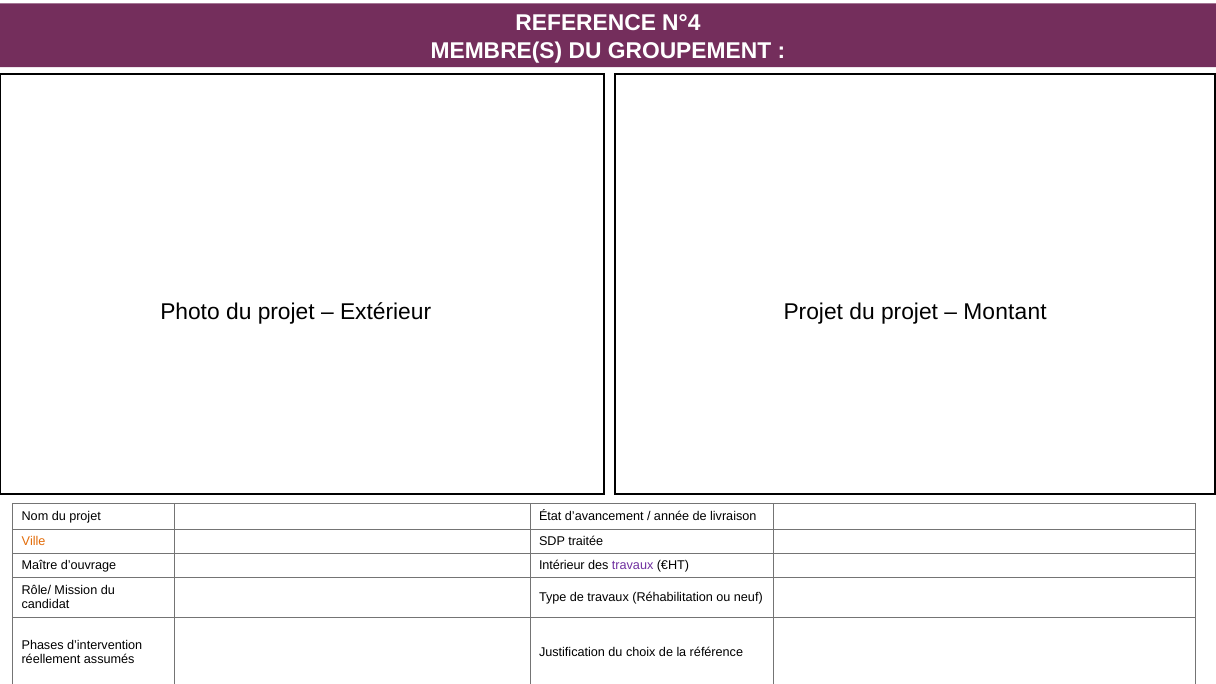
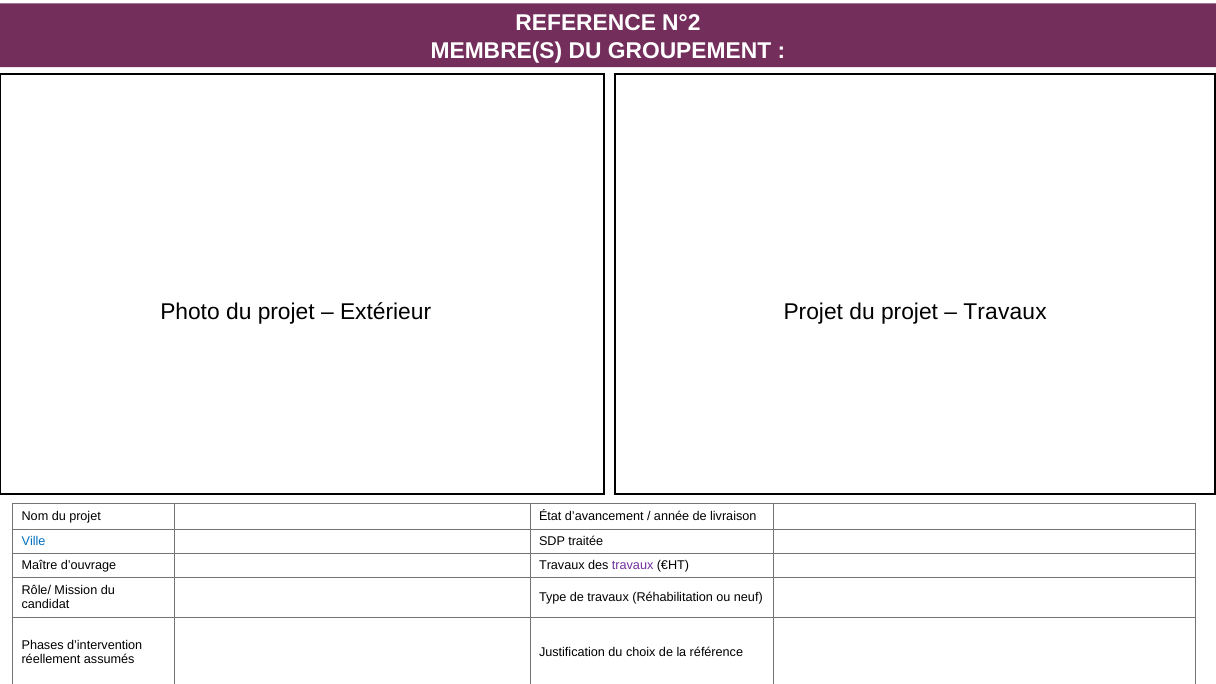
N°4: N°4 -> N°2 (681, 23)
Montant: Montant -> Travaux (1005, 312)
Ville colour: orange -> blue (33, 541)
d’ouvrage Intérieur: Intérieur -> Travaux (562, 566)
